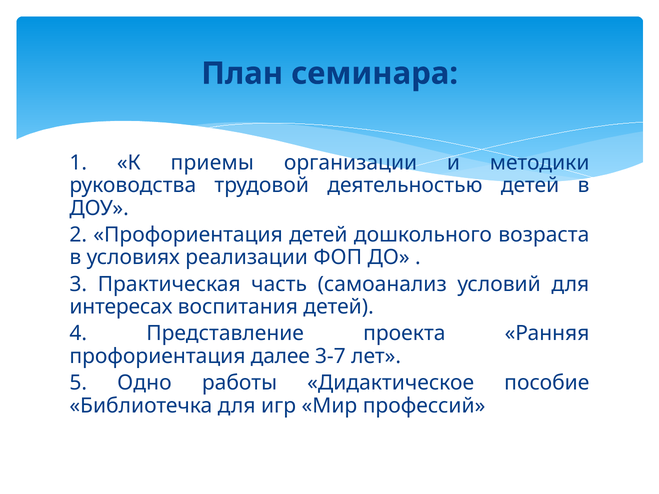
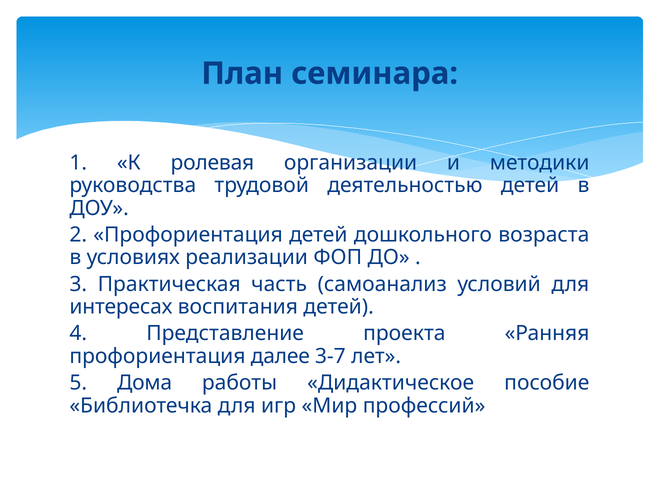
приемы: приемы -> ролевая (212, 163)
Одно: Одно -> Дома (145, 383)
